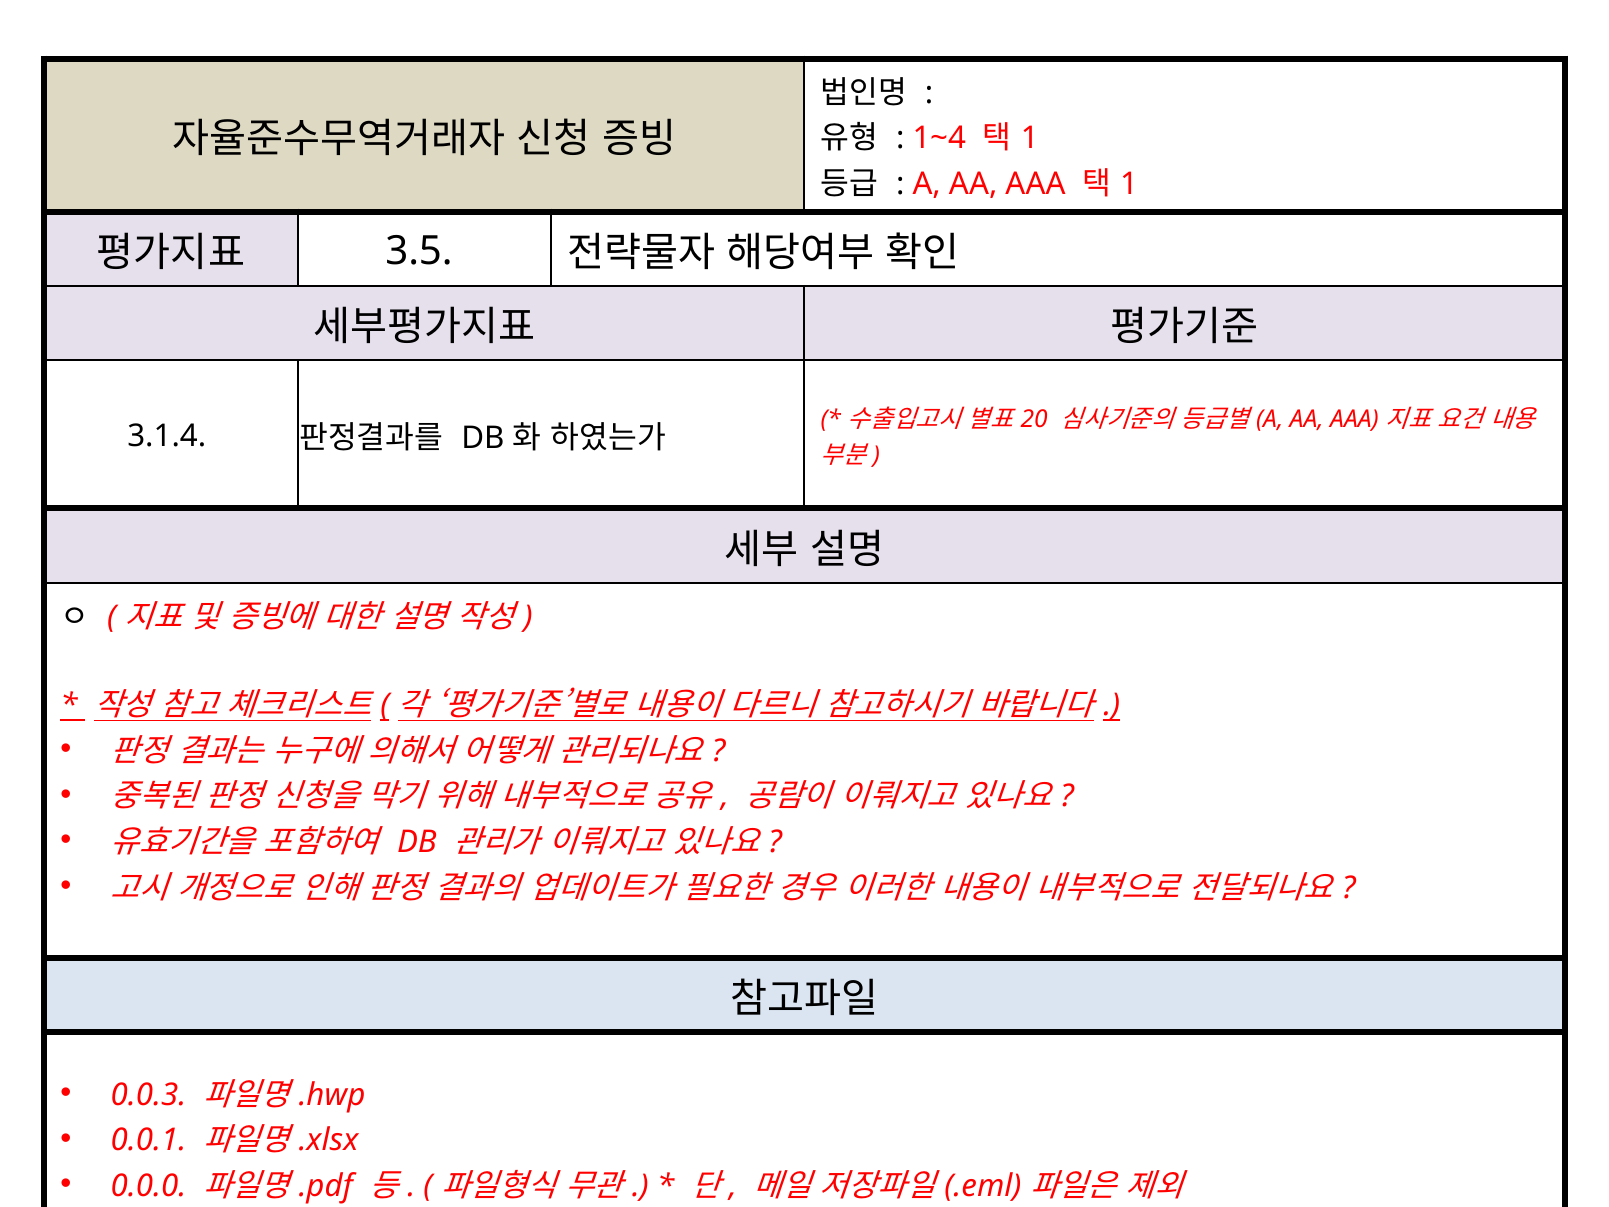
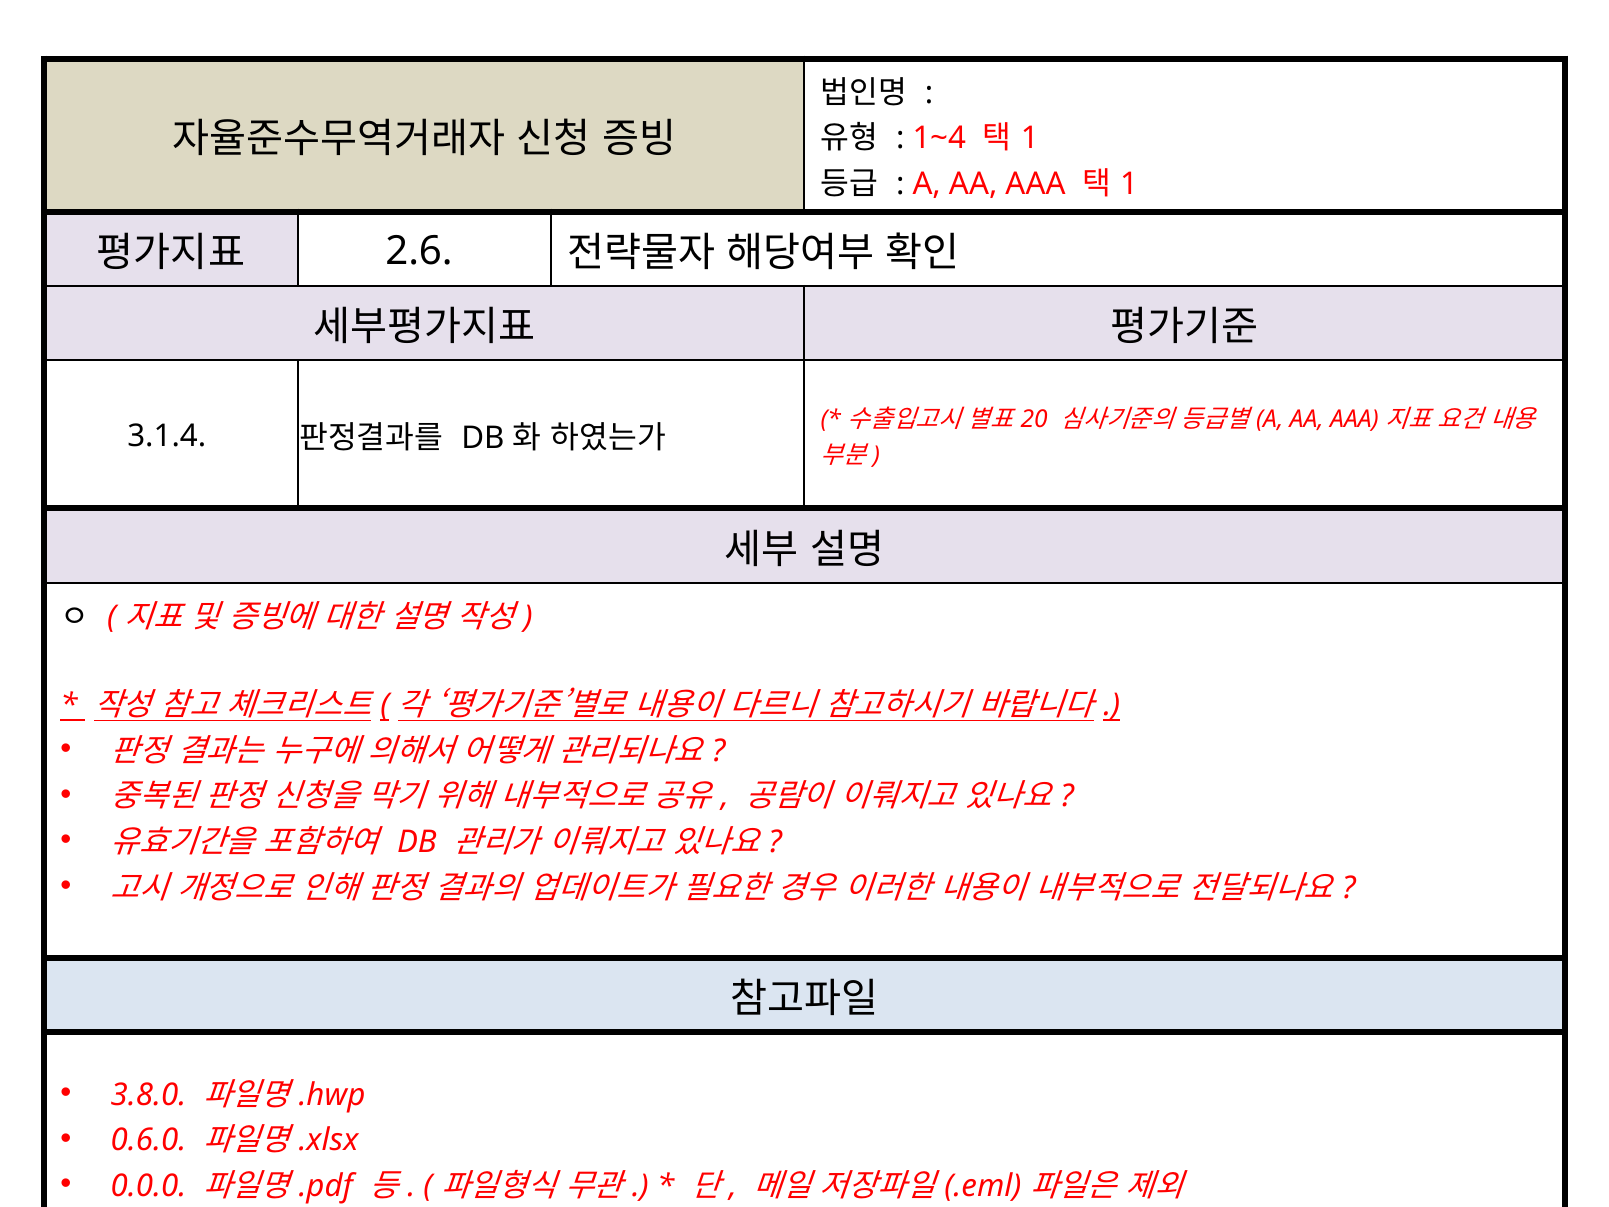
3.5: 3.5 -> 2.6 (419, 251)
0.0.3: 0.0.3 -> 3.8.0 (149, 1095)
0.0.1: 0.0.1 -> 0.6.0 (149, 1140)
